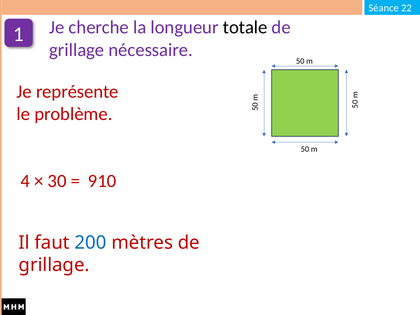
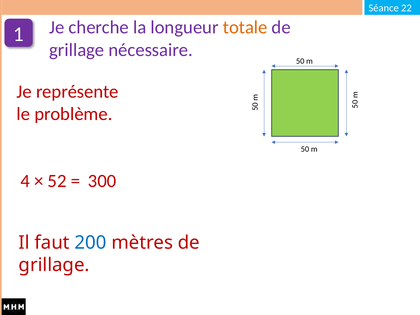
totale colour: black -> orange (245, 27)
30: 30 -> 52 (57, 181)
910: 910 -> 300 (102, 181)
